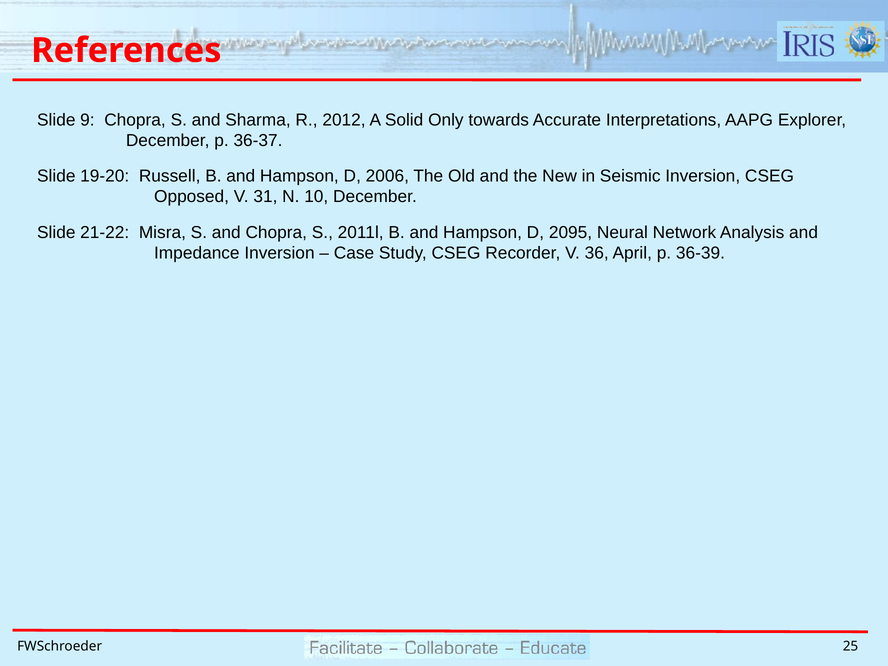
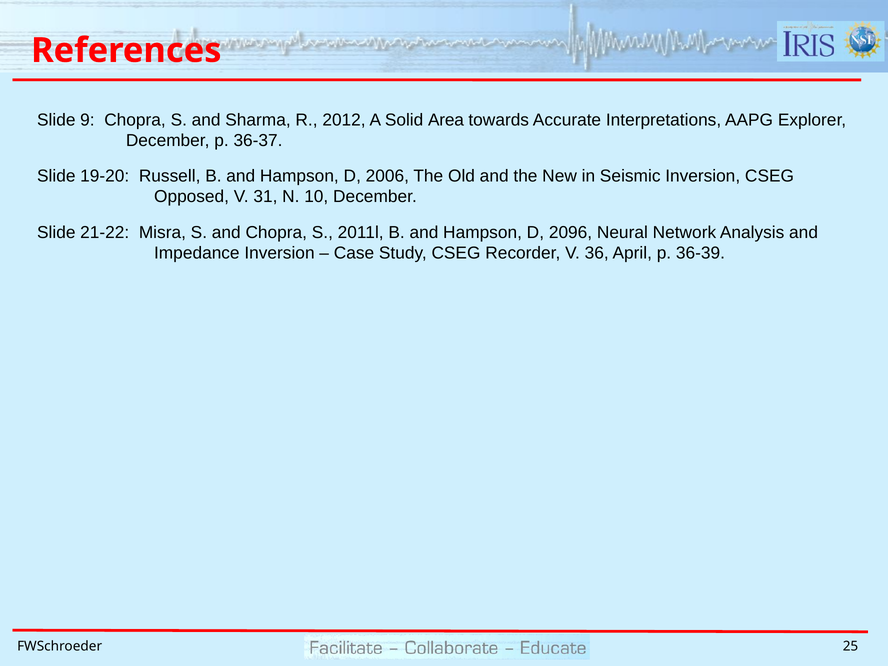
Only: Only -> Area (446, 120)
2095: 2095 -> 2096 (571, 232)
